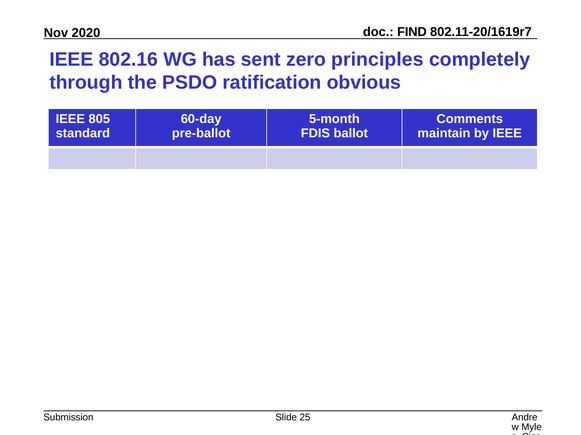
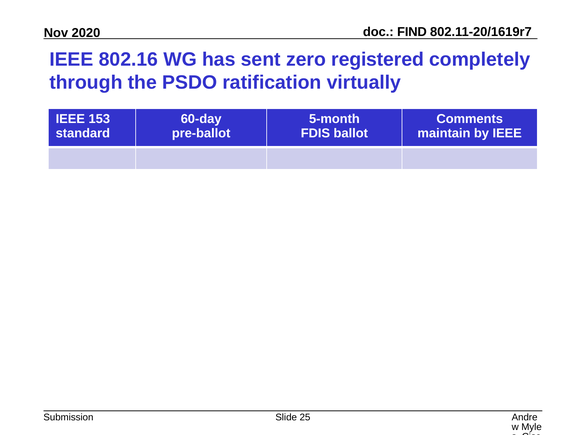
principles: principles -> registered (378, 59)
obvious: obvious -> virtually (364, 83)
805: 805 -> 153 (99, 119)
